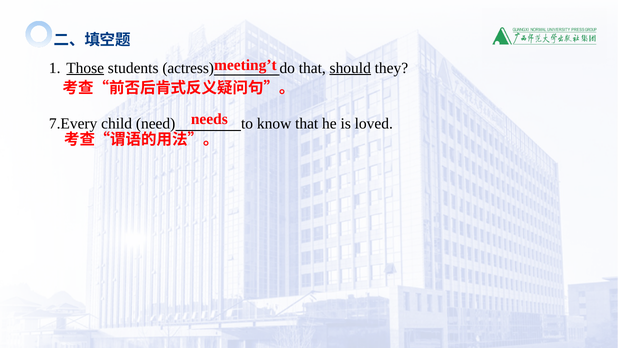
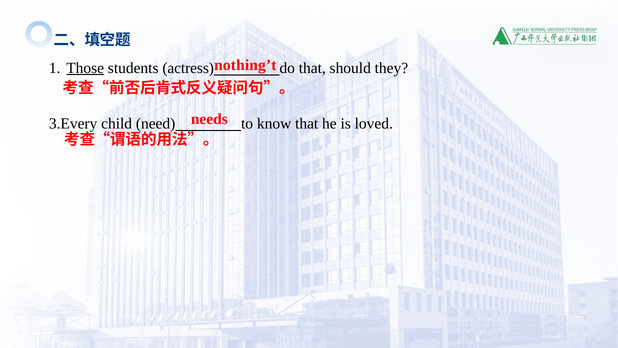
meeting’t: meeting’t -> nothing’t (245, 65)
should underline: present -> none (350, 68)
7.Every: 7.Every -> 3.Every (73, 124)
